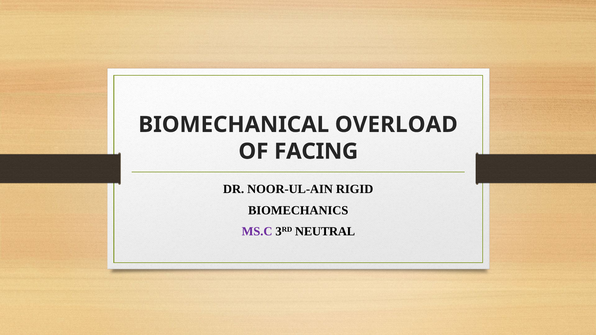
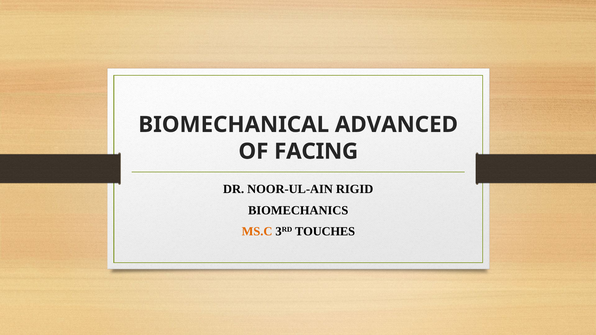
OVERLOAD: OVERLOAD -> ADVANCED (396, 125)
MS.C colour: purple -> orange (257, 232)
NEUTRAL: NEUTRAL -> TOUCHES (325, 232)
